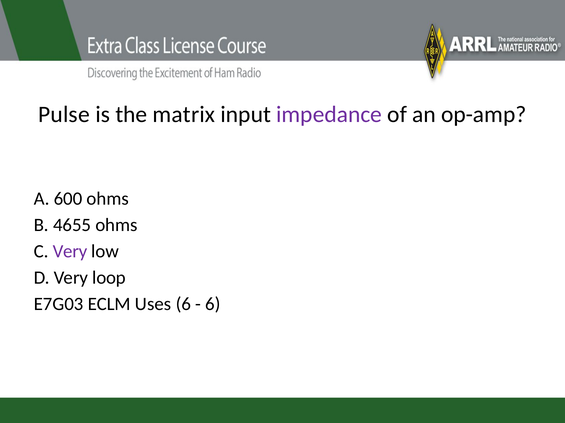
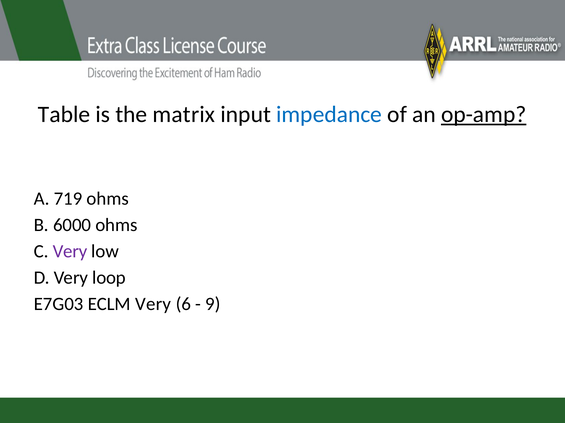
Pulse: Pulse -> Table (64, 115)
impedance colour: purple -> blue (329, 115)
op-amp underline: none -> present (484, 115)
600: 600 -> 719 (68, 199)
4655: 4655 -> 6000 (72, 225)
ECLM Uses: Uses -> Very (153, 304)
6: 6 -> 9 (213, 304)
